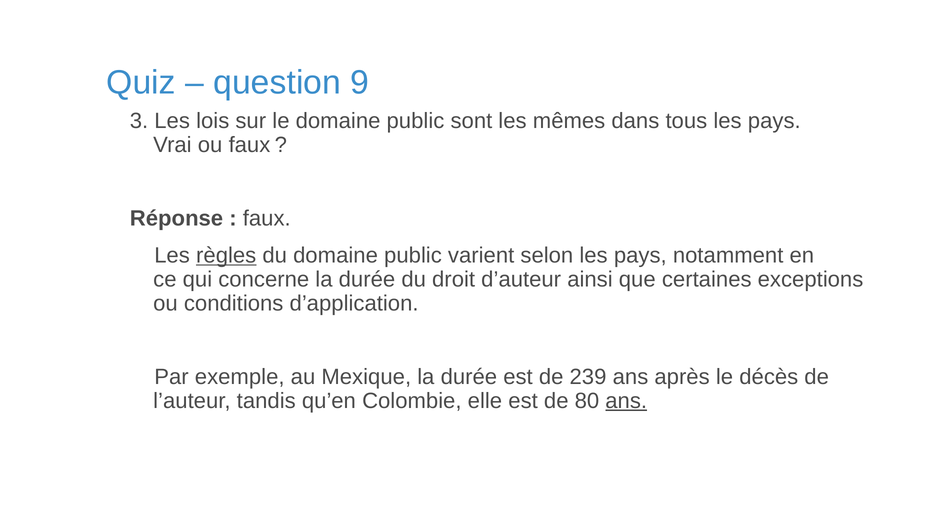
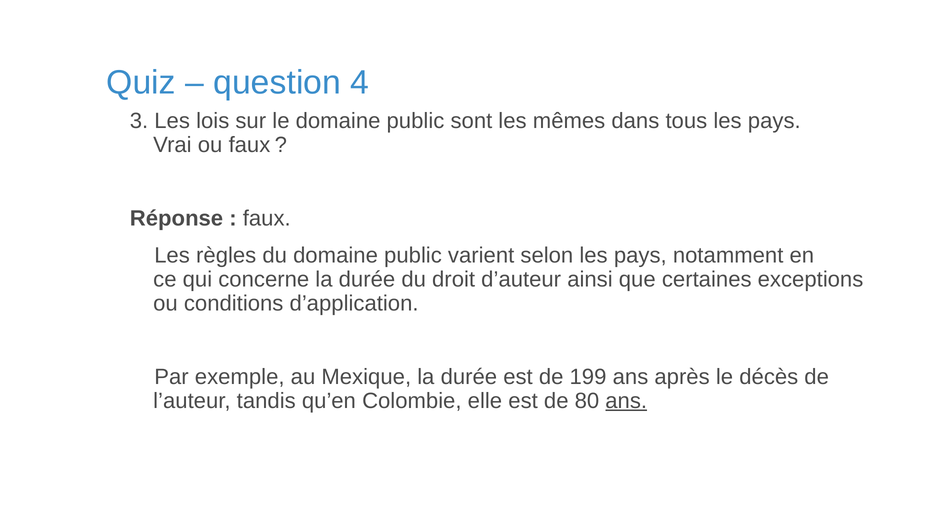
9: 9 -> 4 (360, 82)
règles underline: present -> none (226, 256)
239: 239 -> 199 (588, 377)
